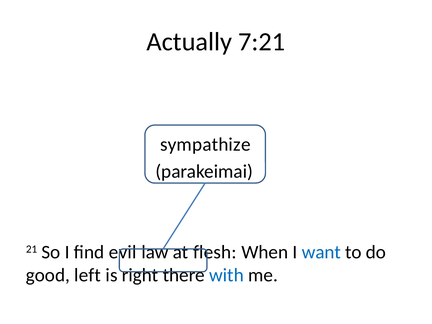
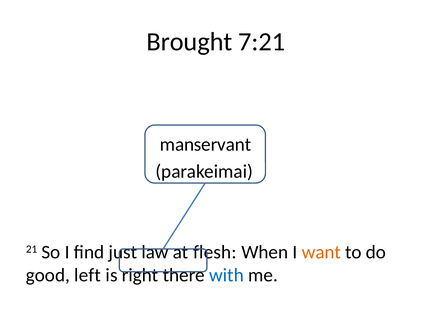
Actually: Actually -> Brought (189, 42)
sympathize: sympathize -> manservant (205, 144)
evil: evil -> just (123, 252)
want colour: blue -> orange (321, 252)
